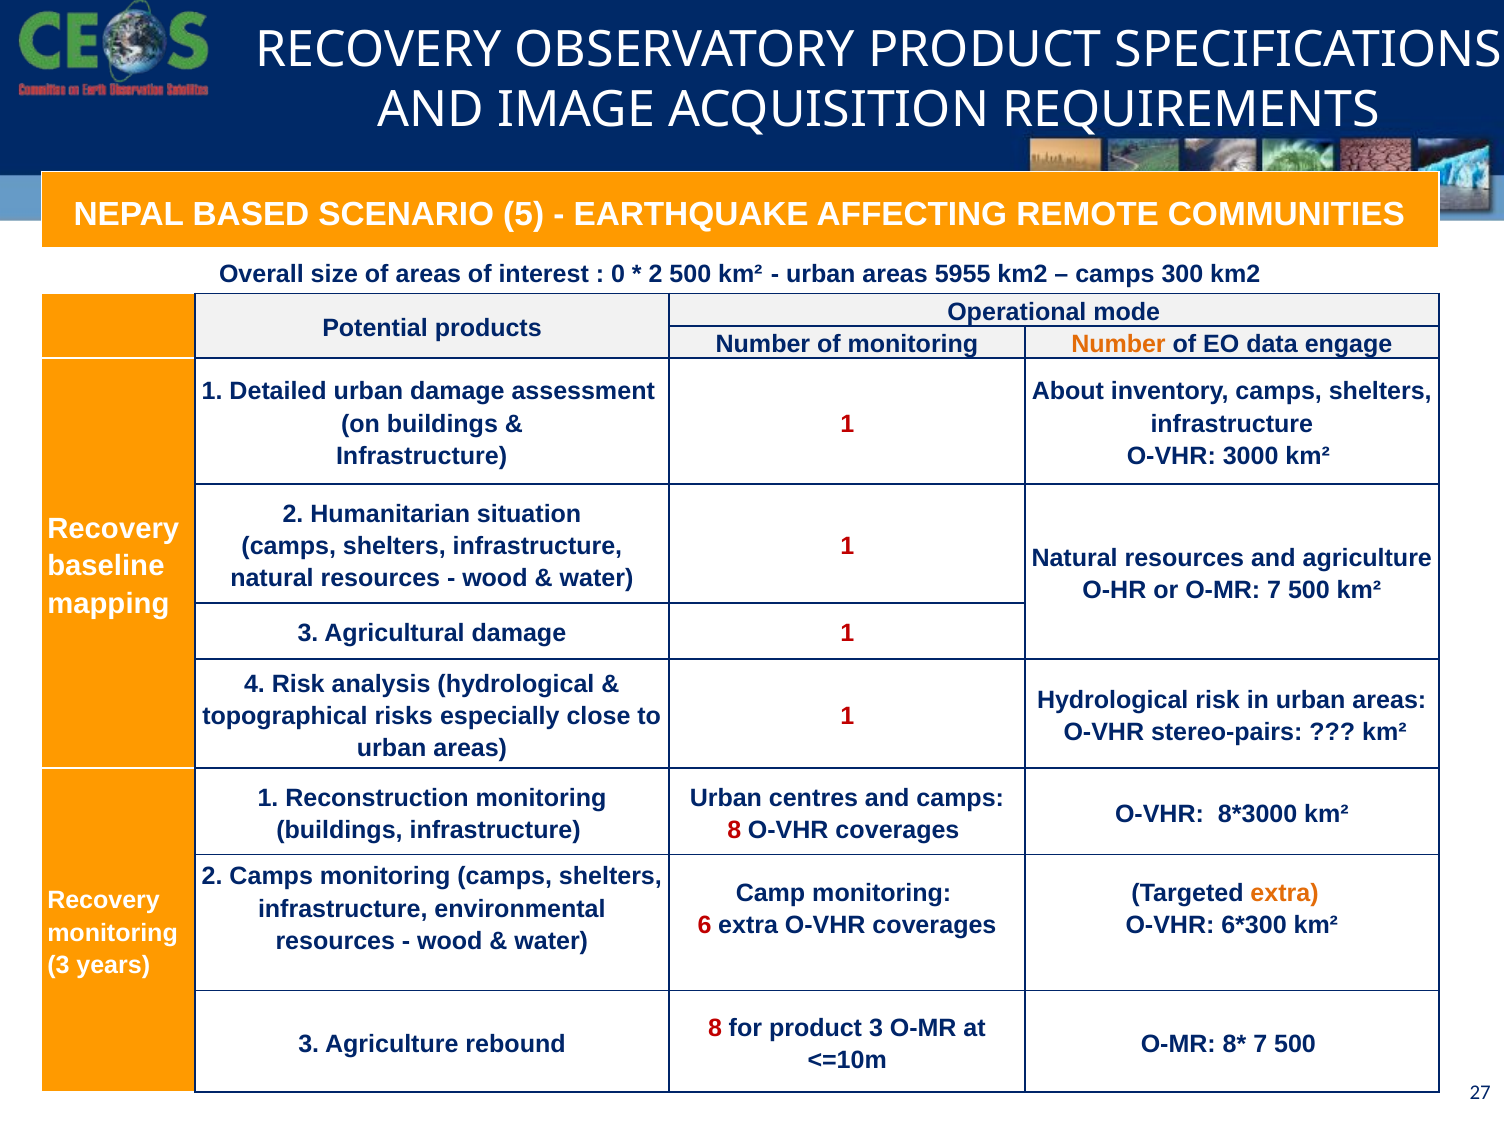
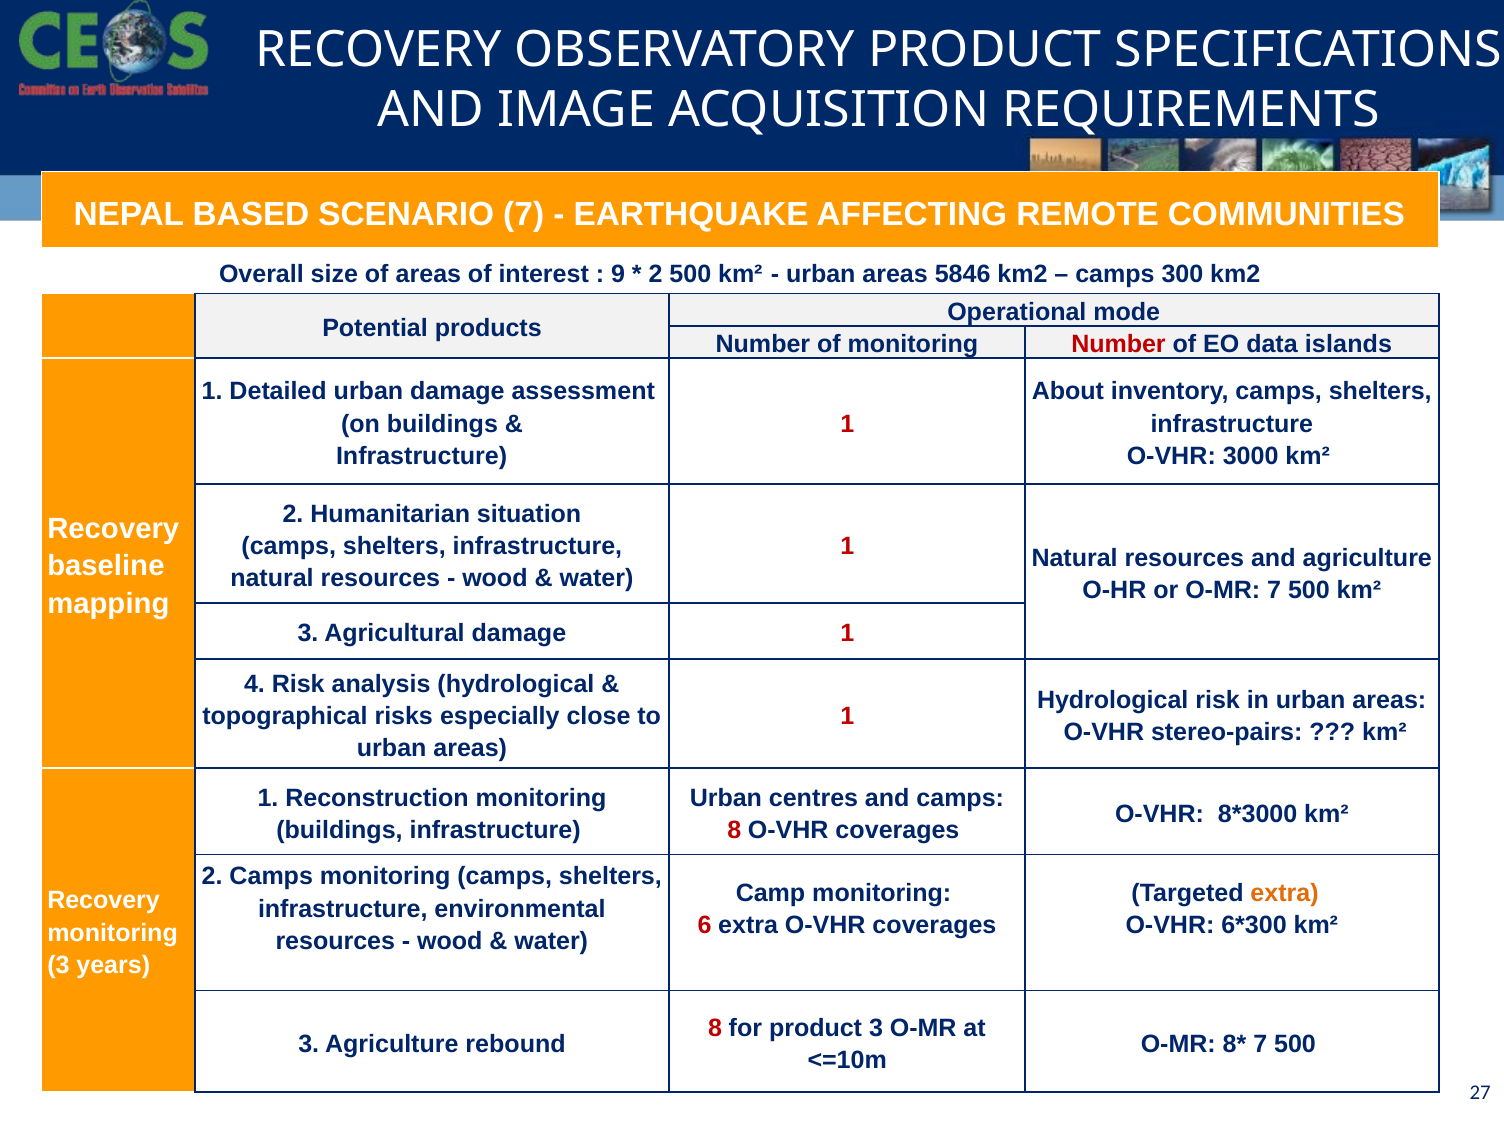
SCENARIO 5: 5 -> 7 (524, 214)
0: 0 -> 9 (618, 274)
5955: 5955 -> 5846 (963, 274)
Number colour: orange -> red (1119, 344)
engage: engage -> islands (1348, 344)
